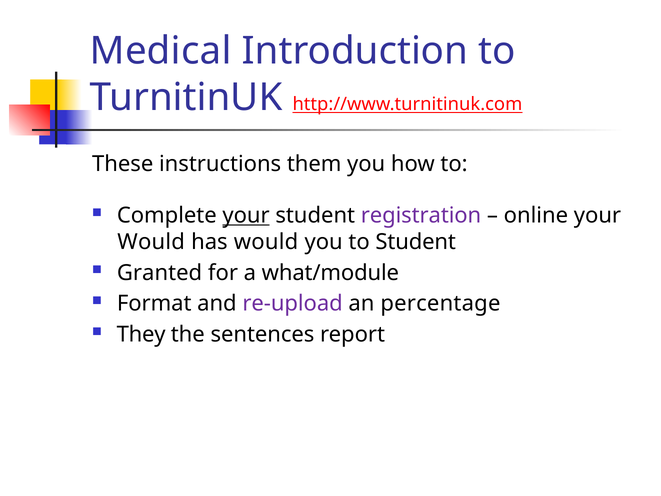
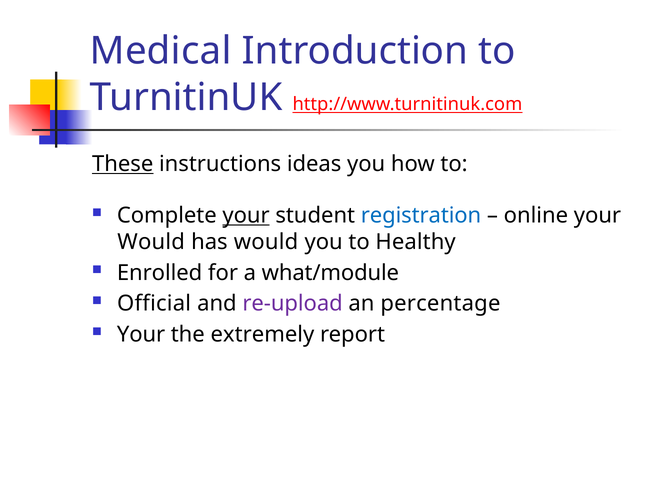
These underline: none -> present (123, 164)
them: them -> ideas (314, 164)
registration colour: purple -> blue (421, 215)
to Student: Student -> Healthy (416, 242)
Granted: Granted -> Enrolled (160, 273)
Format: Format -> Official (154, 303)
They: They -> Your (141, 334)
sentences: sentences -> extremely (262, 334)
